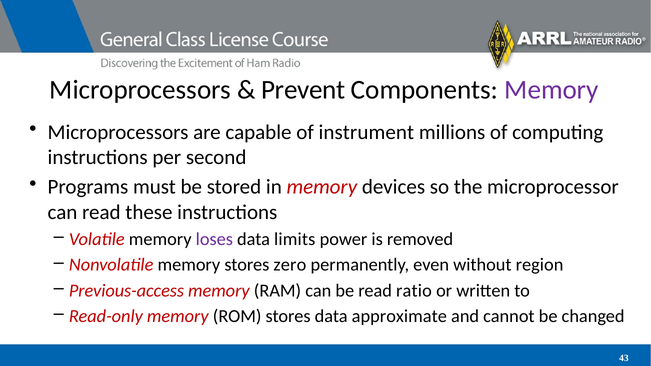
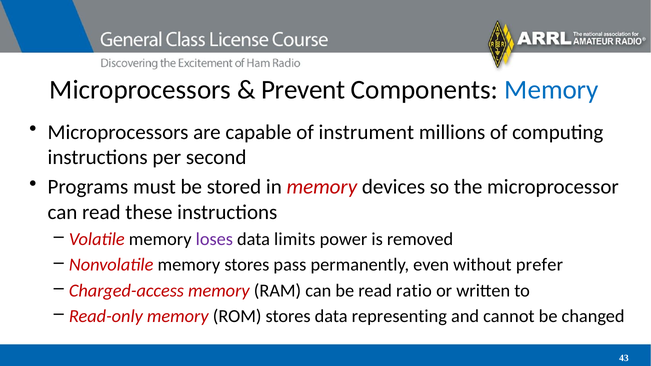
Memory colour: purple -> blue (552, 90)
zero: zero -> pass (290, 265)
region: region -> prefer (539, 265)
Previous-access: Previous-access -> Charged-access (126, 291)
approximate: approximate -> representing (399, 316)
